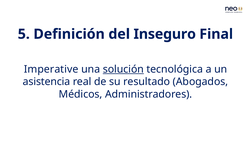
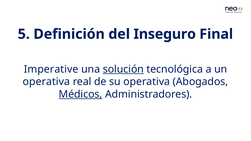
asistencia: asistencia -> operativa (46, 82)
su resultado: resultado -> operativa (147, 82)
Médicos underline: none -> present (81, 94)
